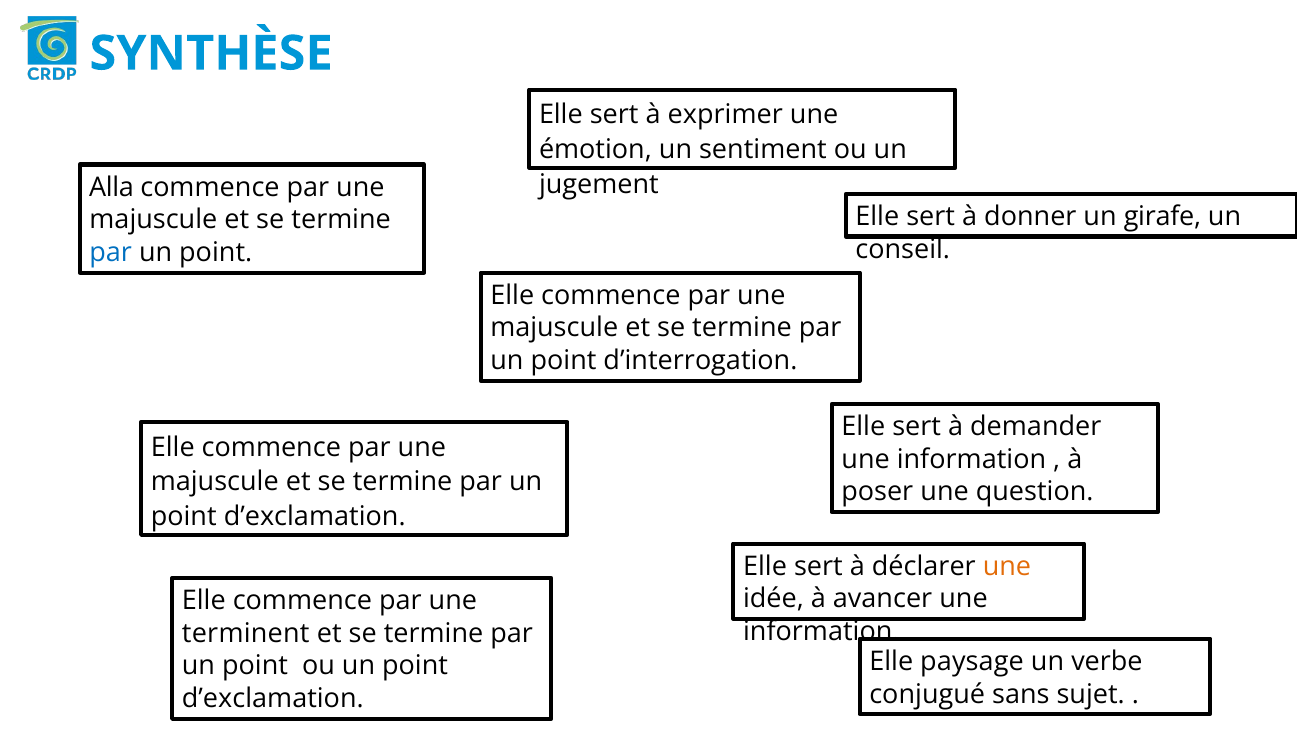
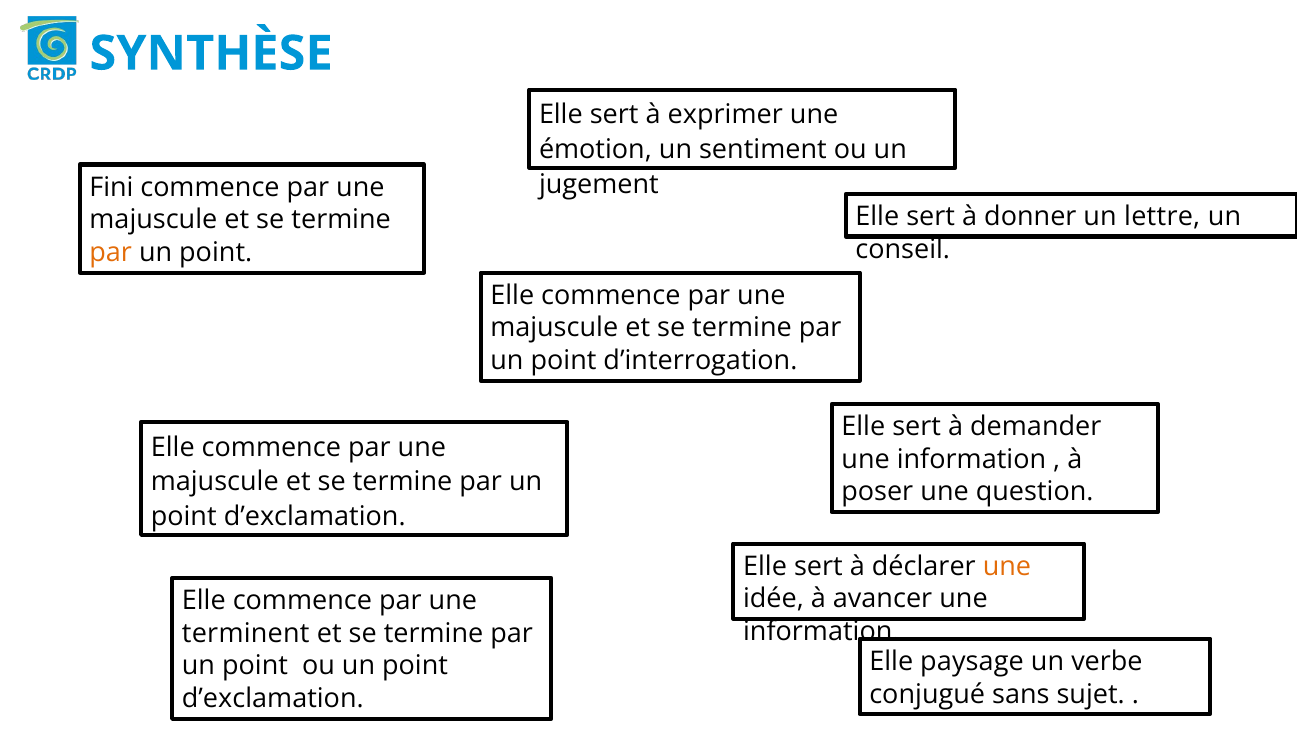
Alla: Alla -> Fini (111, 187)
girafe: girafe -> lettre (1162, 217)
par colour: blue -> orange (111, 252)
